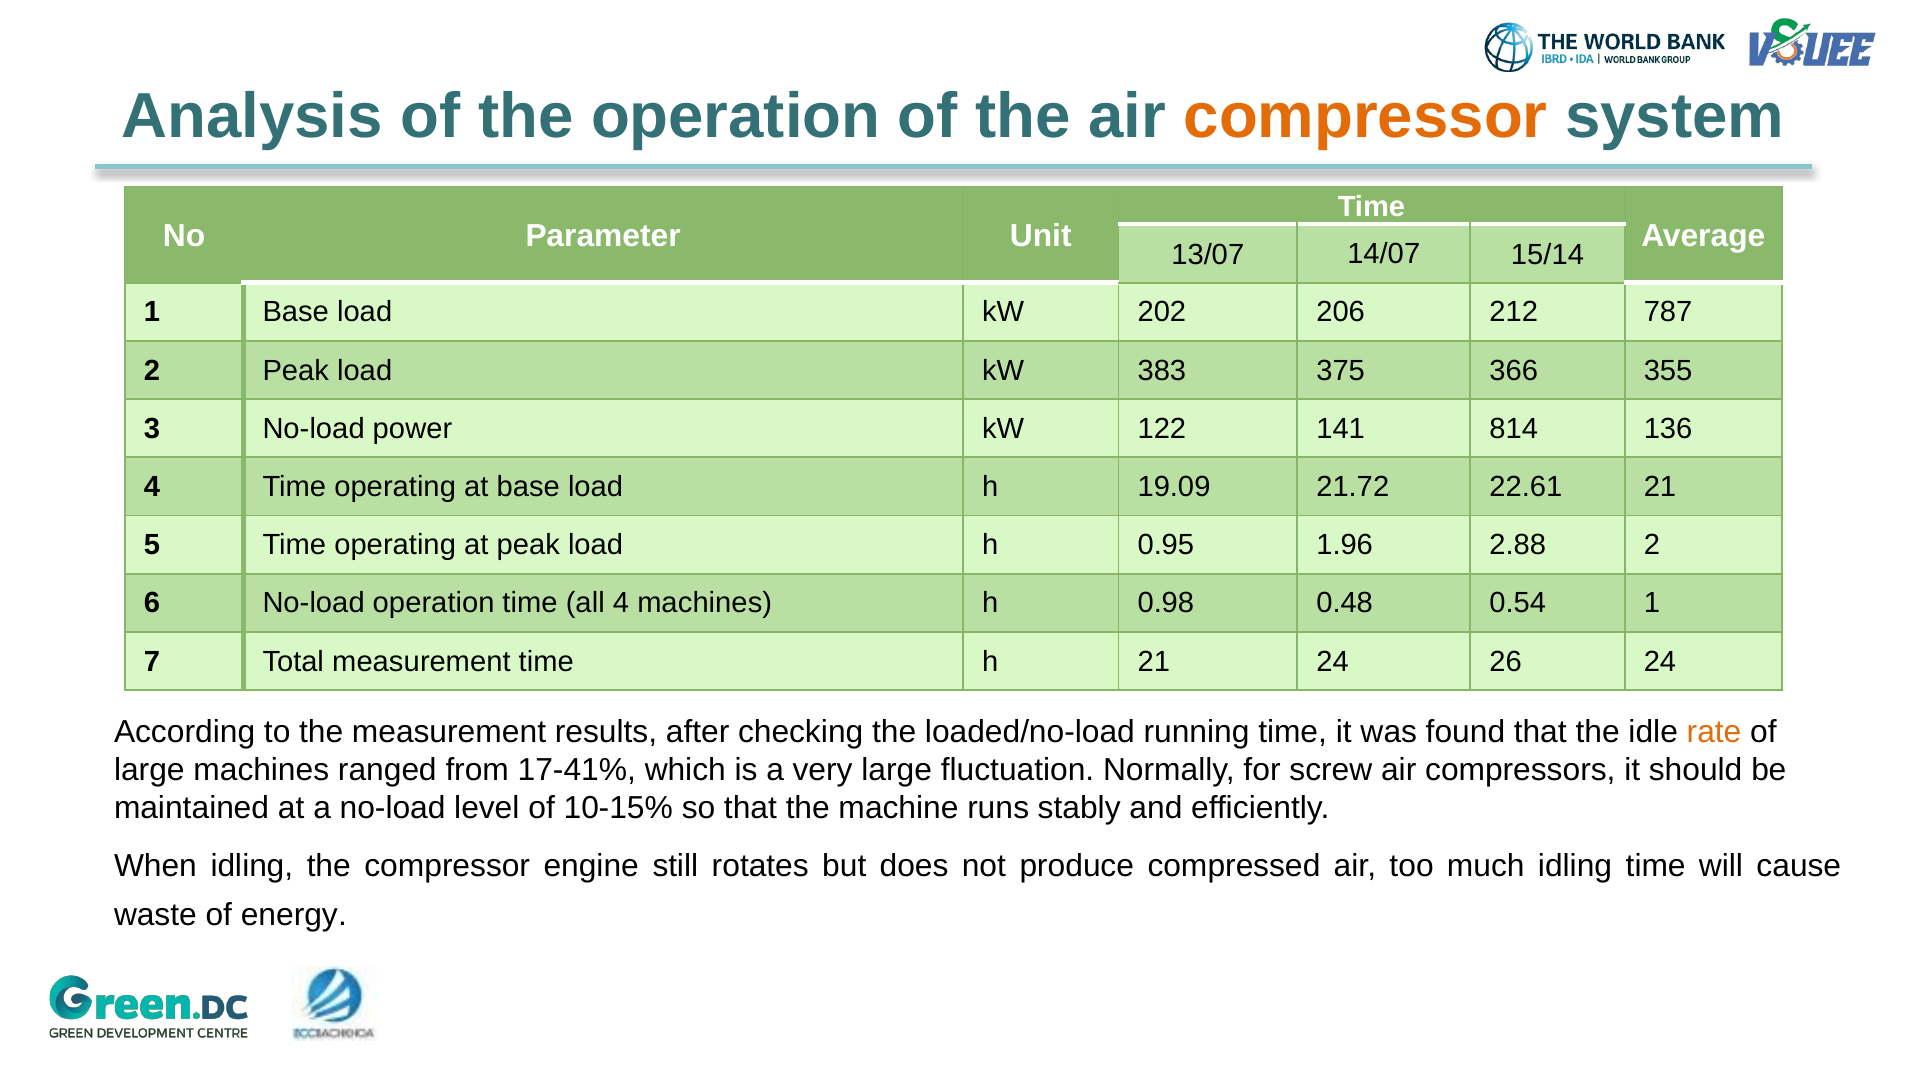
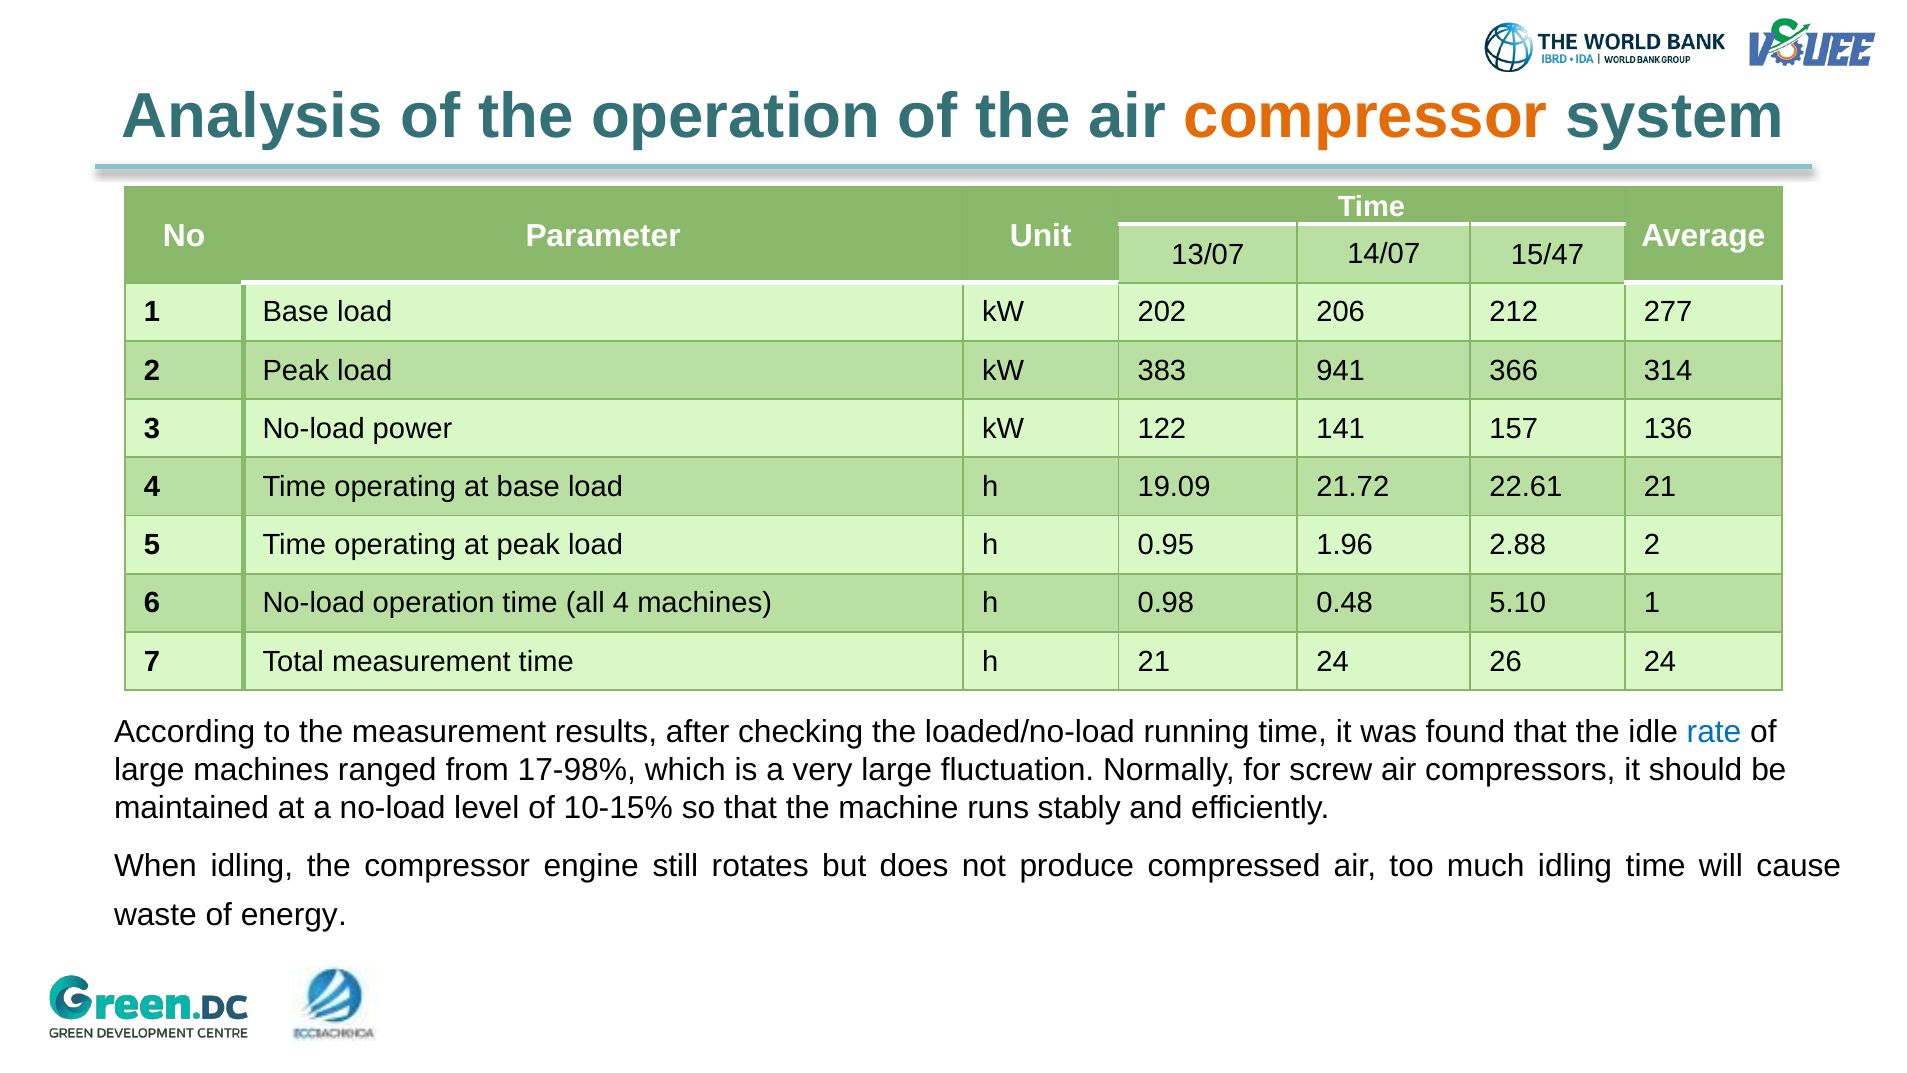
15/14: 15/14 -> 15/47 (1547, 255)
787: 787 -> 277 (1668, 312)
375: 375 -> 941 (1341, 370)
355: 355 -> 314 (1668, 370)
814: 814 -> 157 (1514, 429)
0.54: 0.54 -> 5.10 (1518, 603)
rate colour: orange -> blue (1714, 732)
17-41%: 17-41% -> 17-98% (577, 770)
